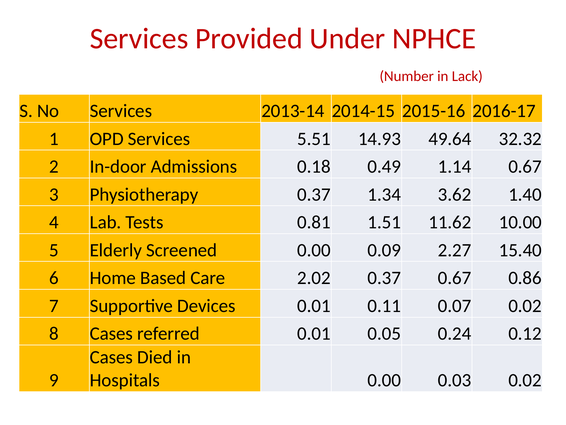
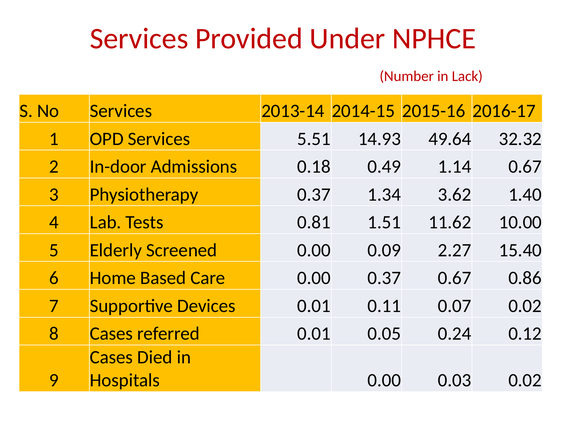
Care 2.02: 2.02 -> 0.00 (314, 278)
